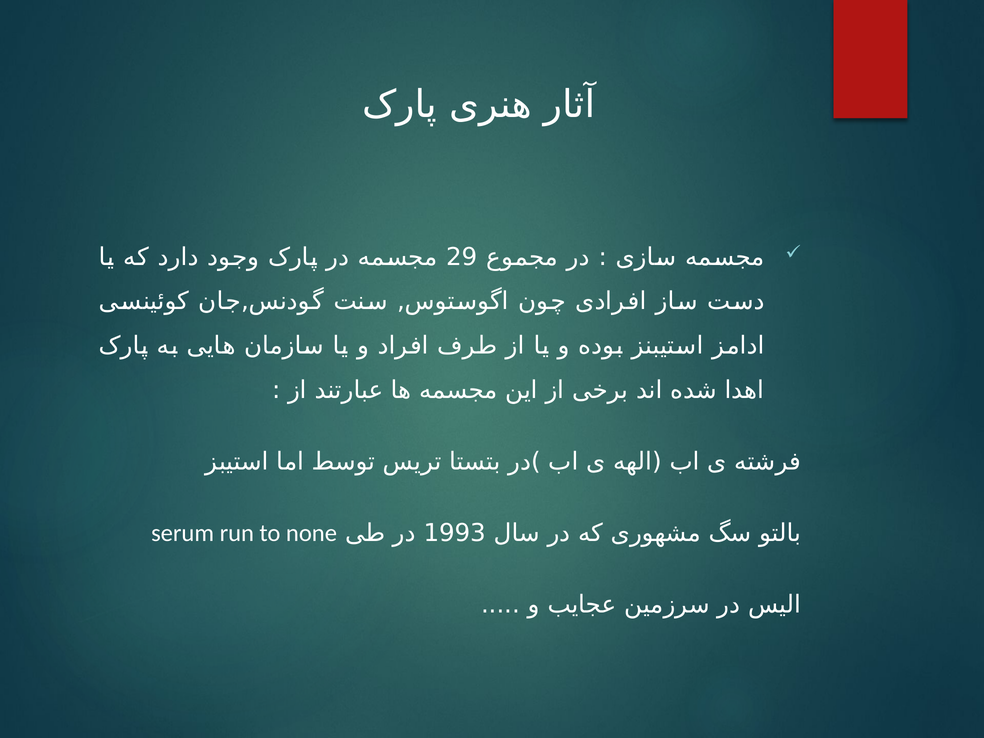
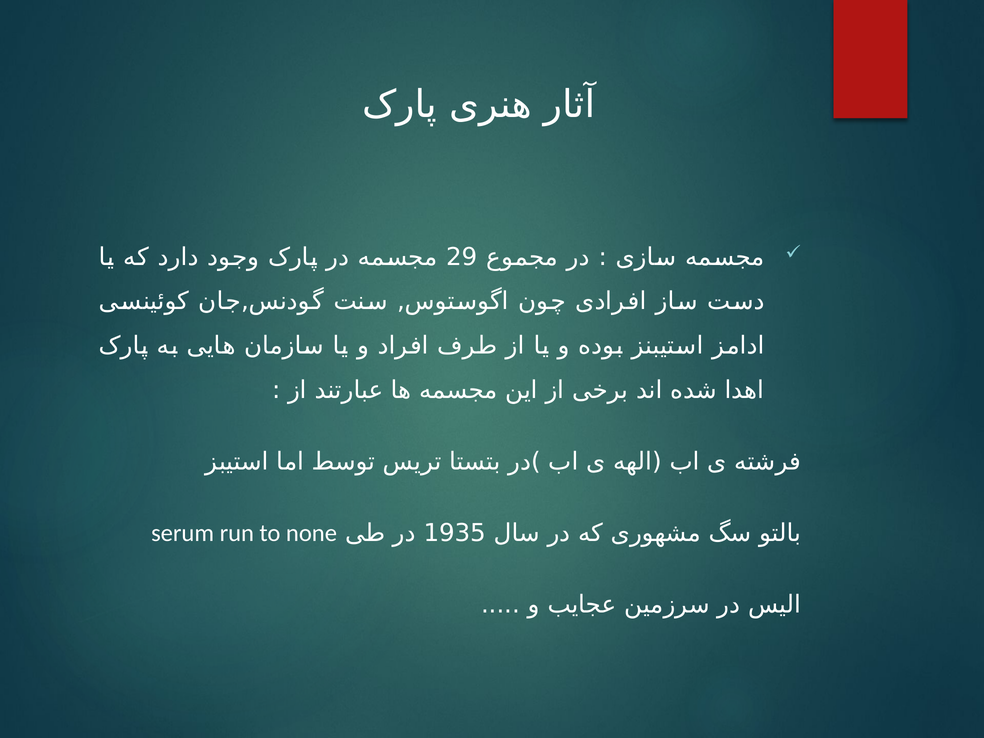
1993: 1993 -> 1935 (455, 533)
